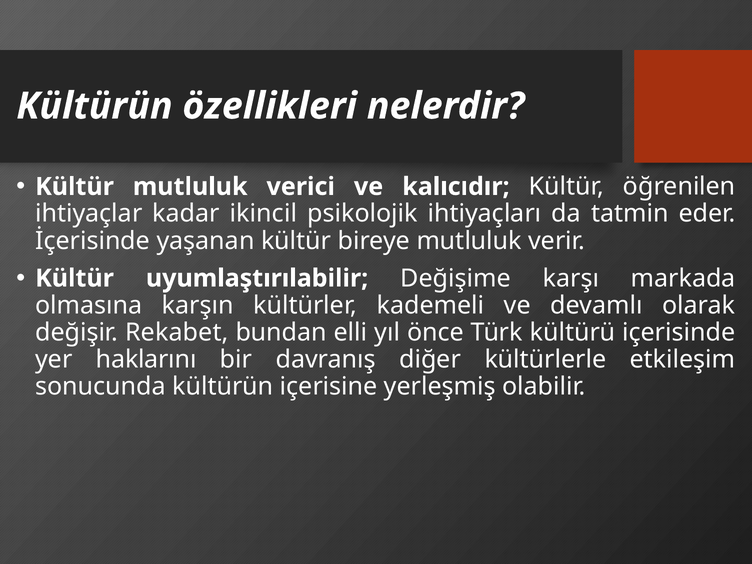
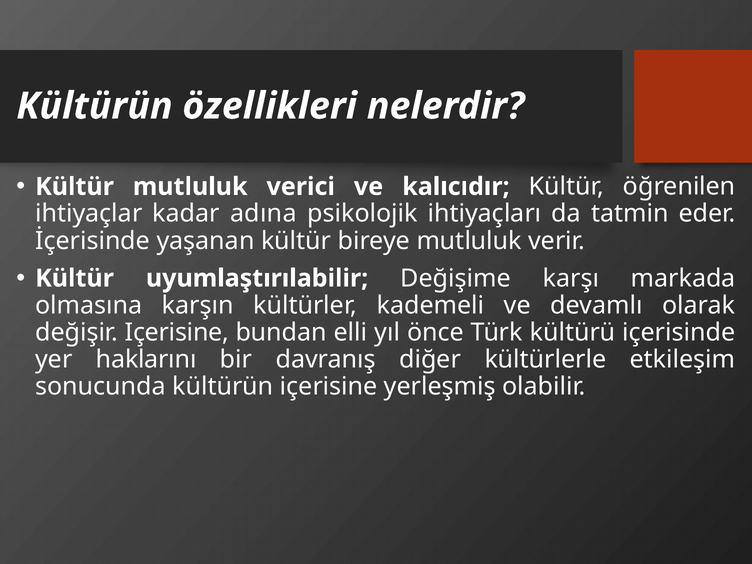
ikincil: ikincil -> adına (263, 214)
değişir Rekabet: Rekabet -> Içerisine (177, 332)
